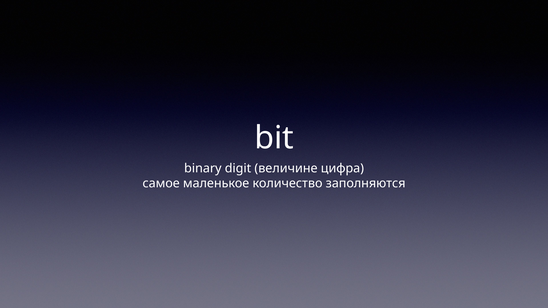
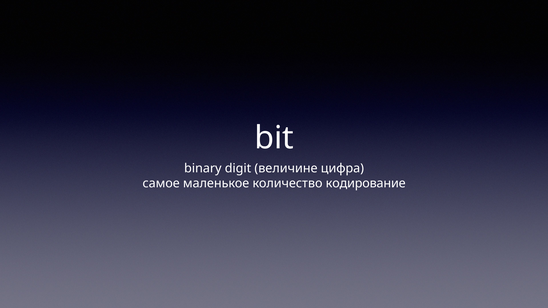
заполняются: заполняются -> кодирование (366, 184)
